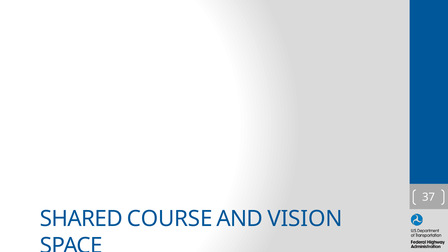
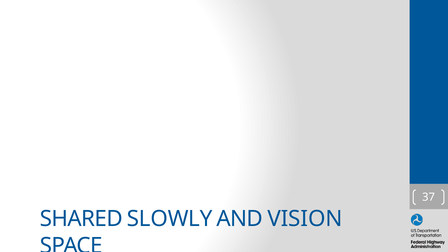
COURSE: COURSE -> SLOWLY (170, 219)
